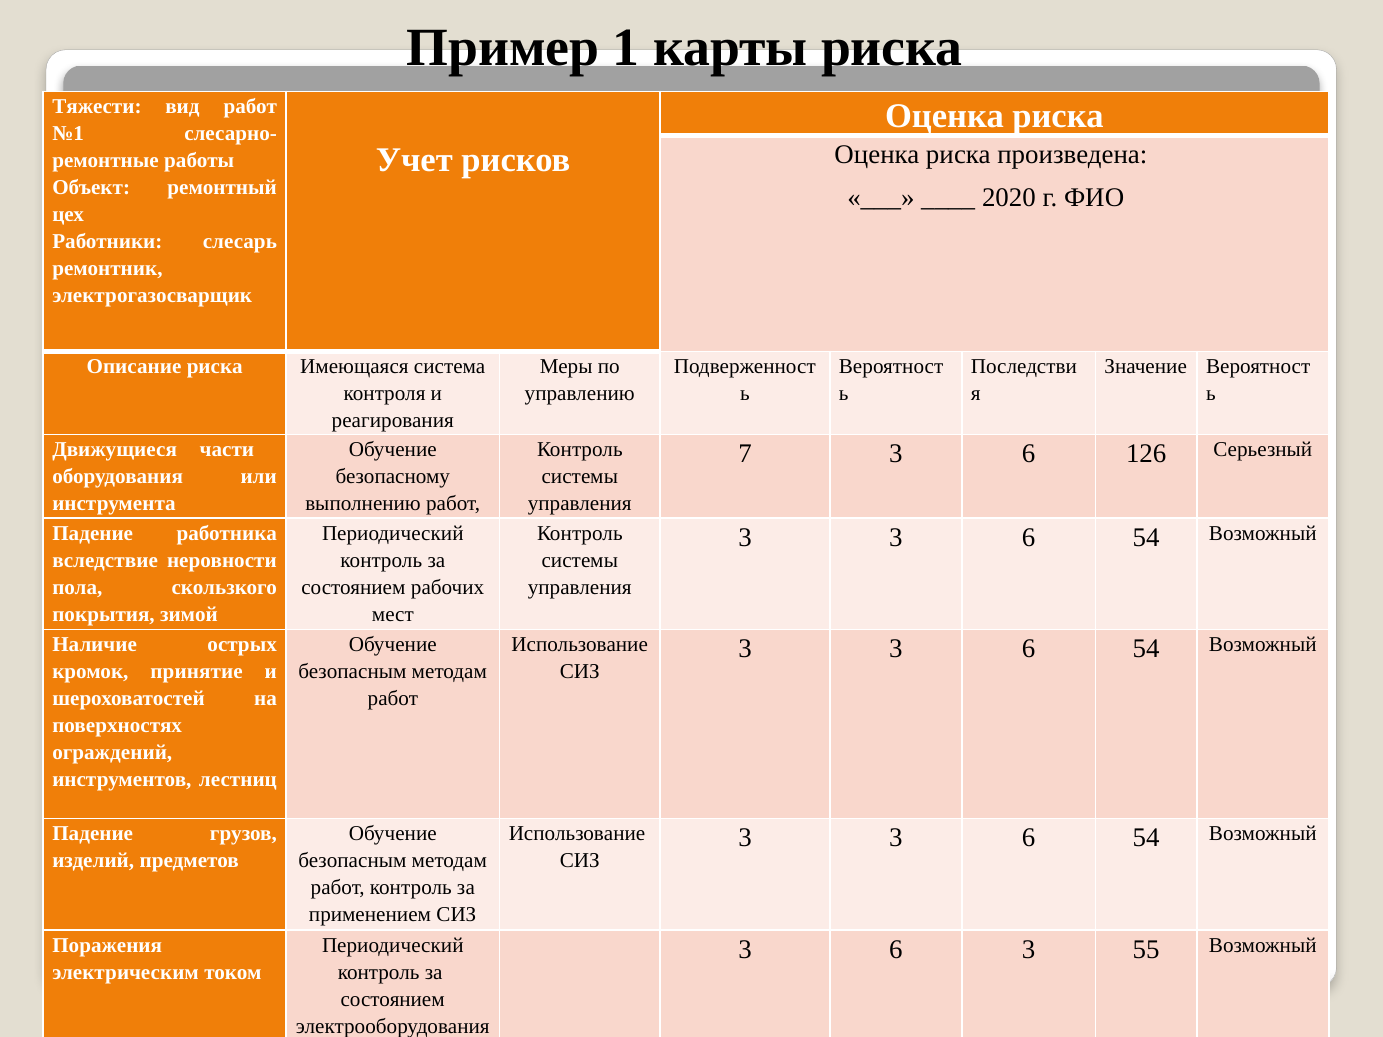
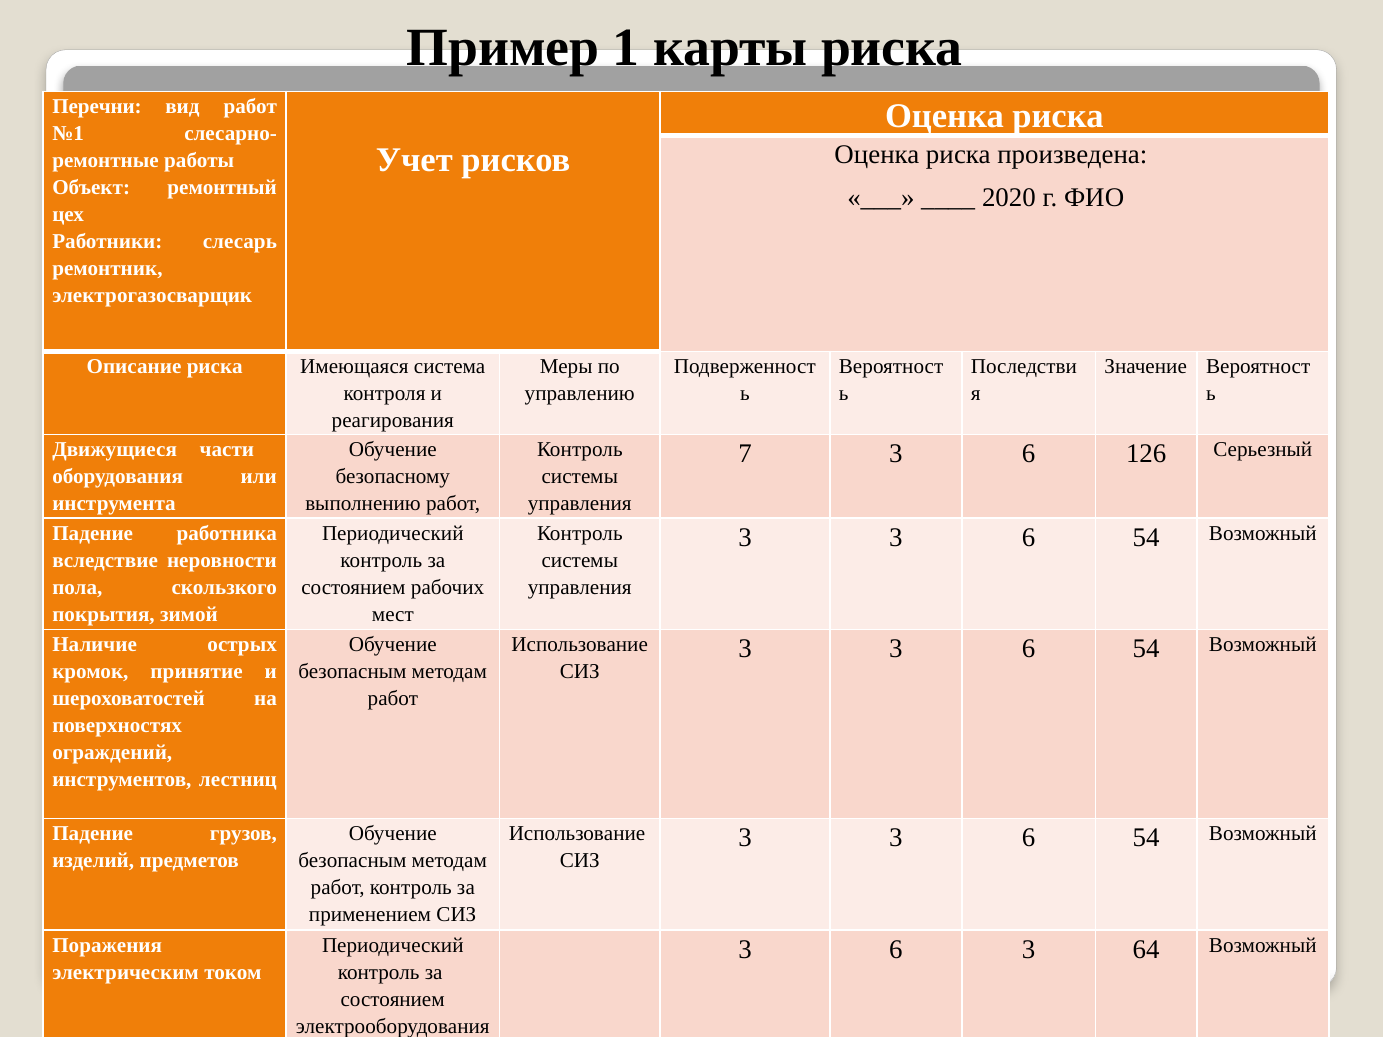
Тяжести: Тяжести -> Перечни (97, 107)
55: 55 -> 64 (1146, 950)
